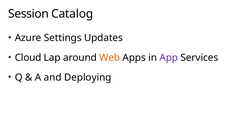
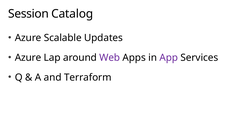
Settings: Settings -> Scalable (63, 38)
Cloud: Cloud -> Azure (28, 58)
Web colour: orange -> purple (110, 58)
Deploying: Deploying -> Terraform (88, 77)
